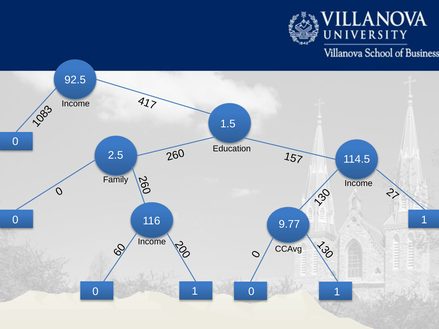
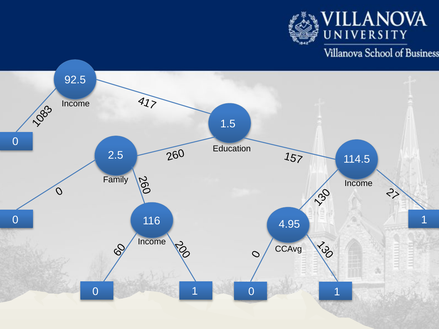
9.77: 9.77 -> 4.95 (289, 224)
